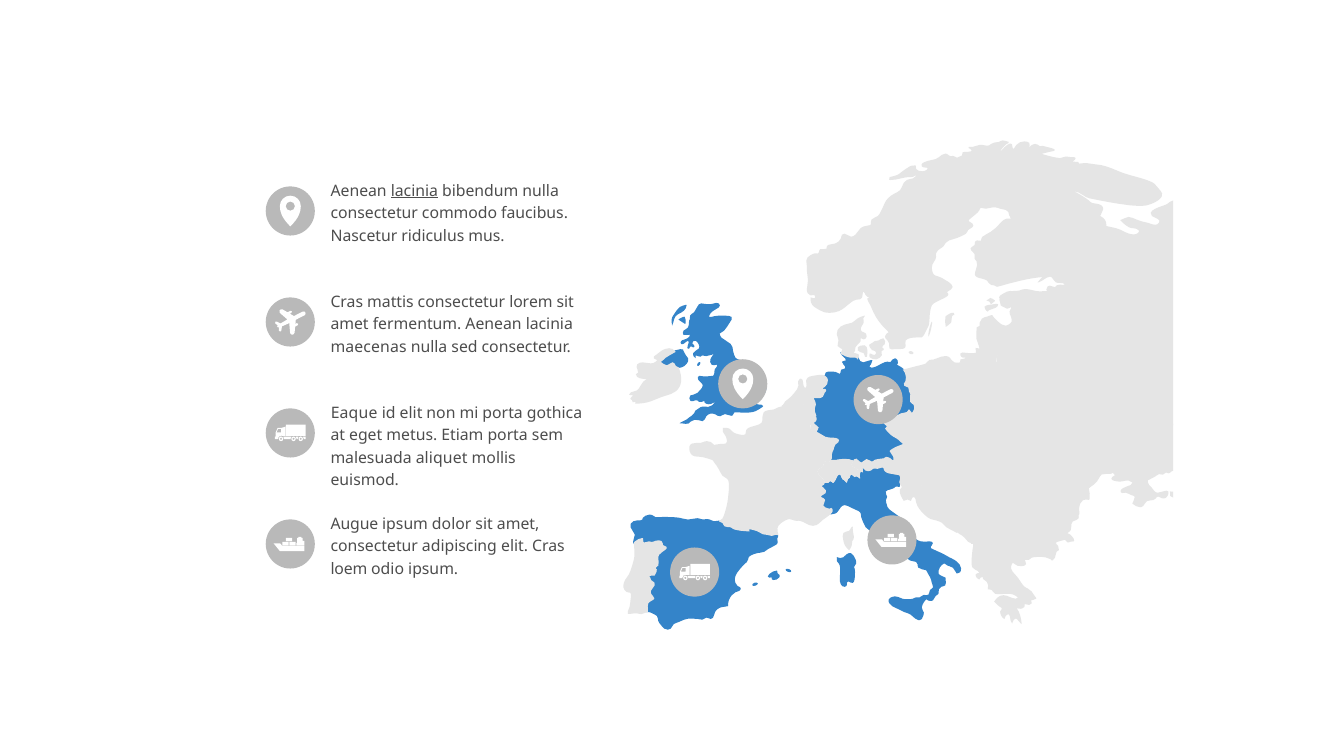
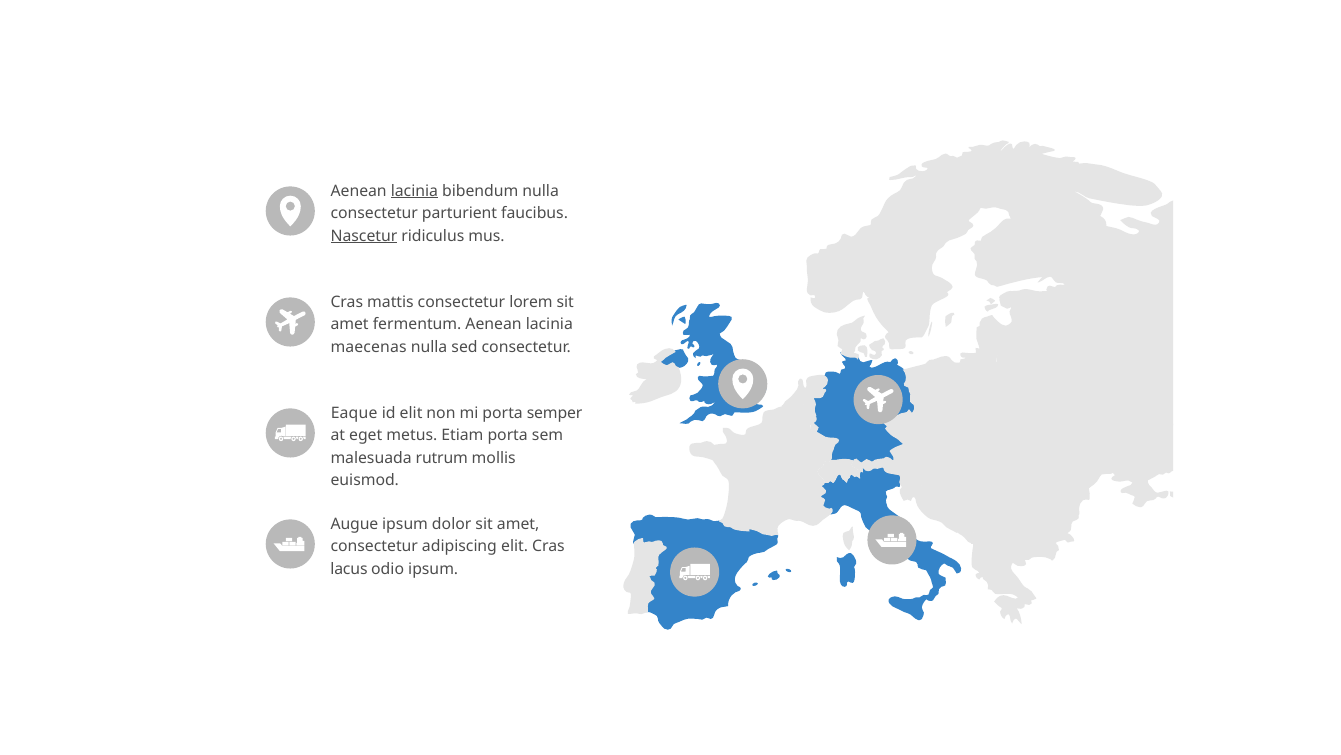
commodo: commodo -> parturient (460, 213)
Nascetur underline: none -> present (364, 236)
gothica: gothica -> semper (555, 412)
aliquet: aliquet -> rutrum (442, 458)
loem: loem -> lacus (349, 569)
